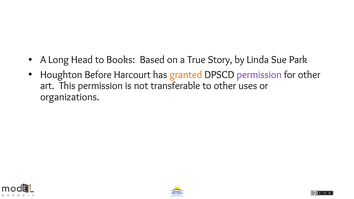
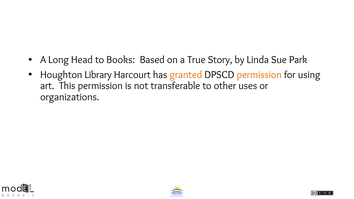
Before: Before -> Library (98, 75)
permission colour: purple -> orange (259, 75)
for other: other -> using (309, 75)
